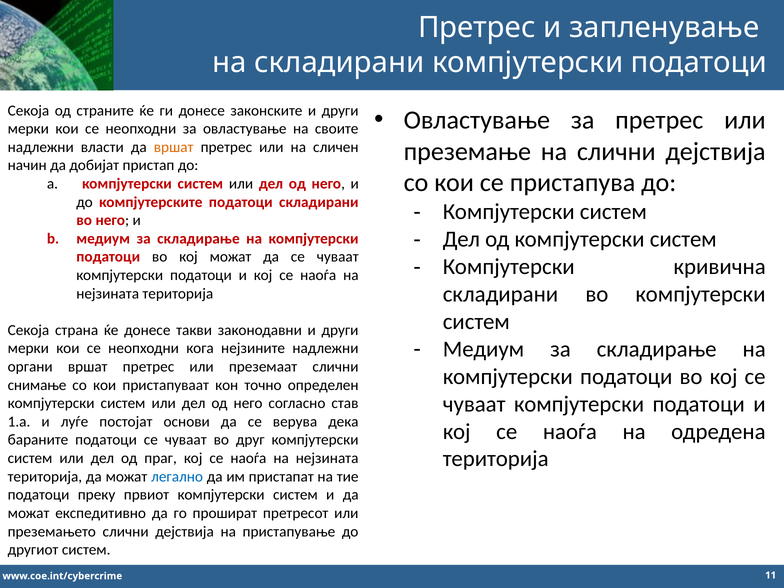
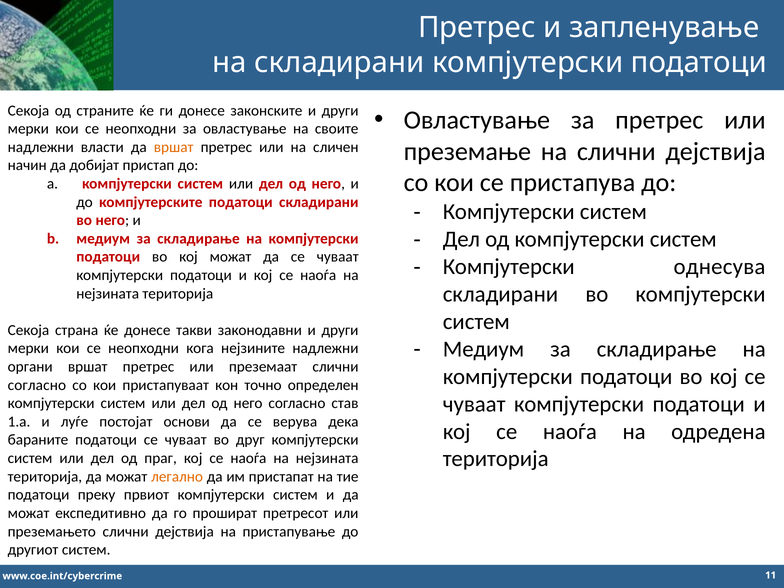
кривична: кривична -> однесува (719, 267)
снимање: снимање -> согласно (37, 385)
легално colour: blue -> orange (177, 477)
